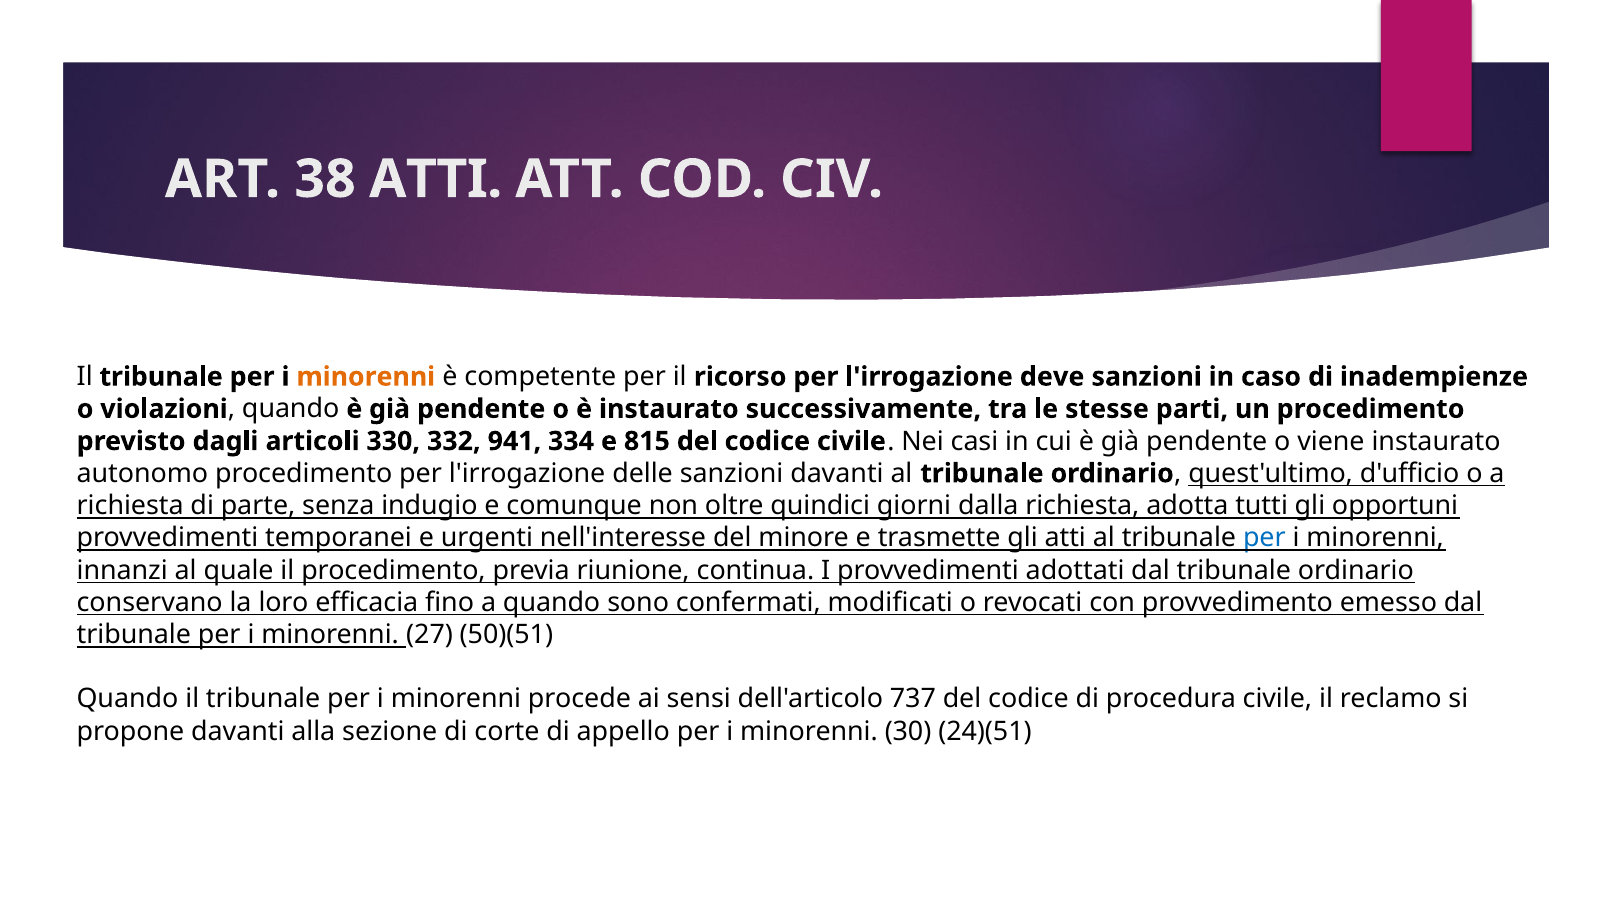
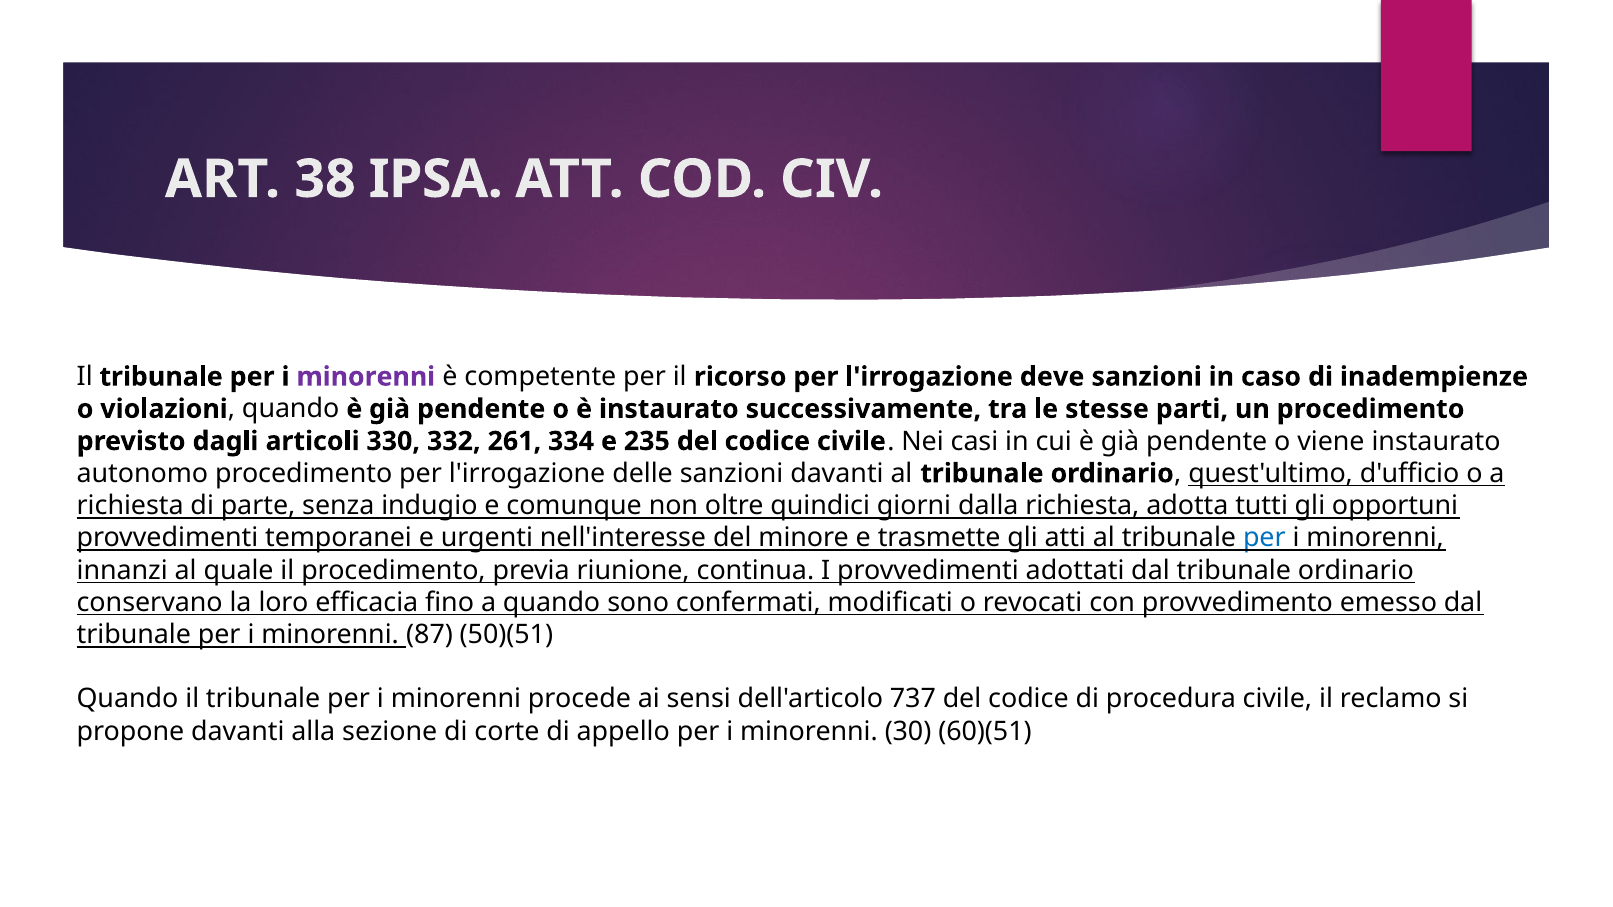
38 ATTI: ATTI -> IPSA (436, 179)
minorenni colour: orange -> purple (366, 377)
941: 941 -> 261 (514, 441)
815: 815 -> 235 (647, 441)
27: 27 -> 87 (430, 635)
24)(51: 24)(51 -> 60)(51 (985, 732)
